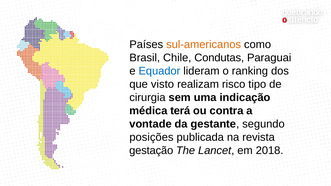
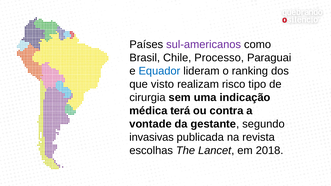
sul-americanos colour: orange -> purple (204, 45)
Condutas: Condutas -> Processo (219, 58)
posições: posições -> invasivas (152, 137)
gestação: gestação -> escolhas (151, 151)
